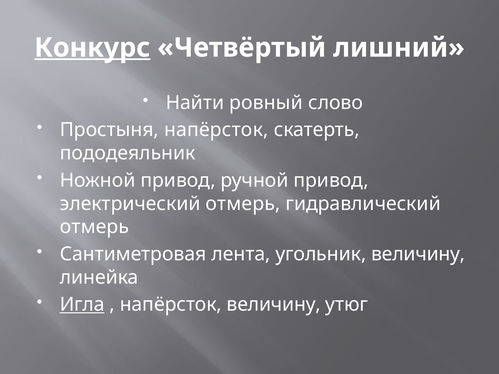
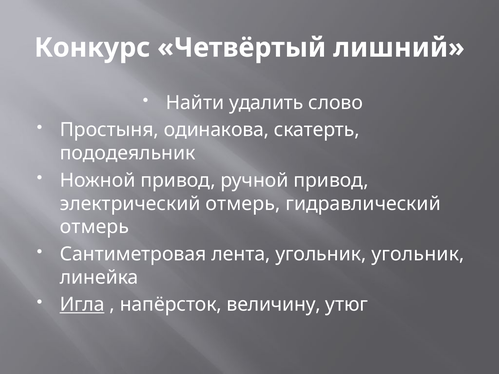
Конкурс underline: present -> none (92, 48)
ровный: ровный -> удалить (266, 103)
Простыня напёрсток: напёрсток -> одинакова (216, 130)
угольник величину: величину -> угольник (418, 254)
